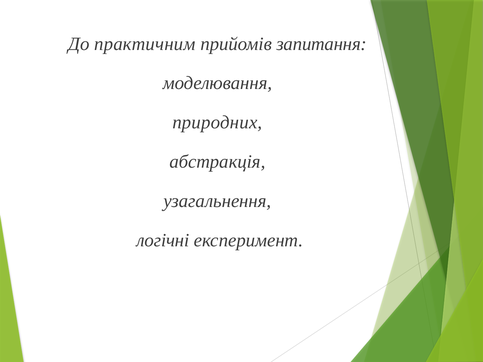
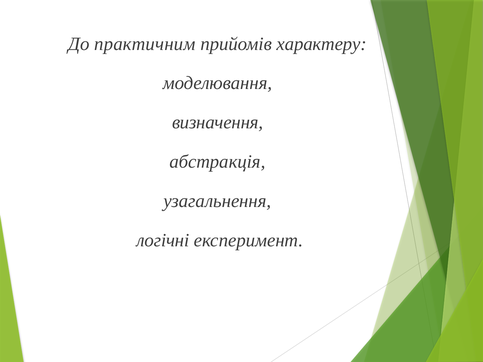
запитання: запитання -> характеру (322, 44)
природних: природних -> визначення (218, 122)
